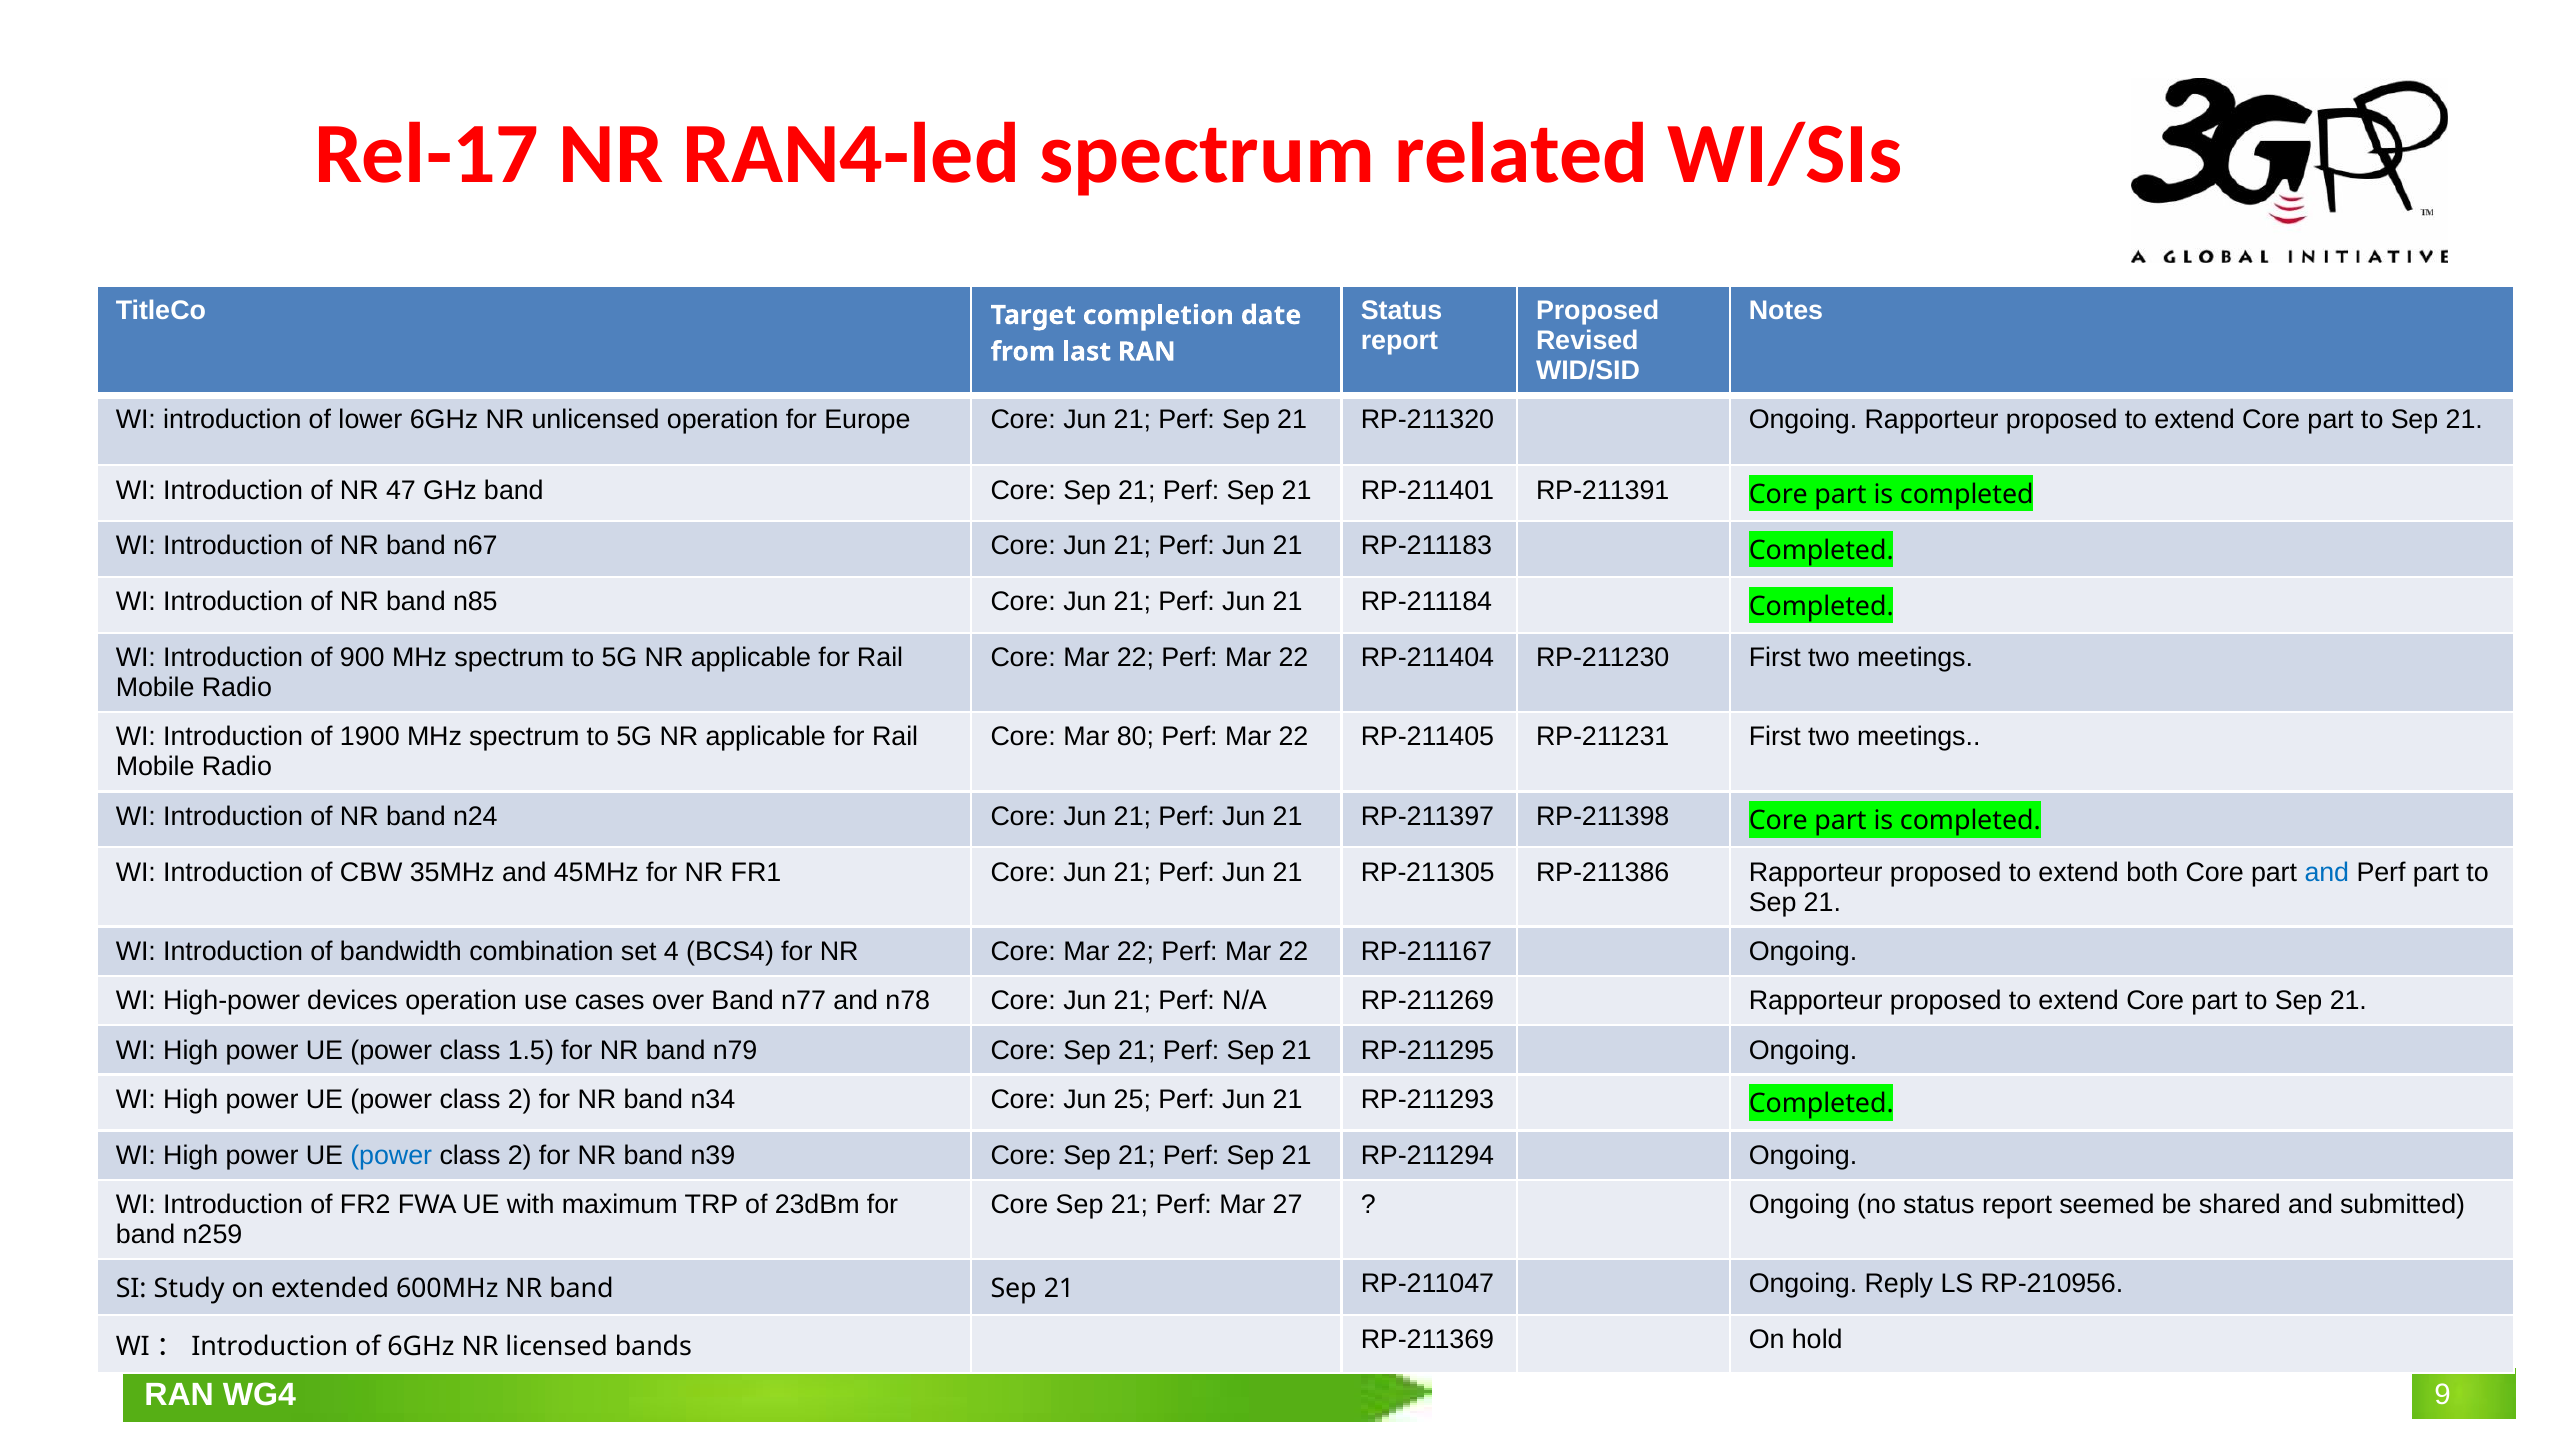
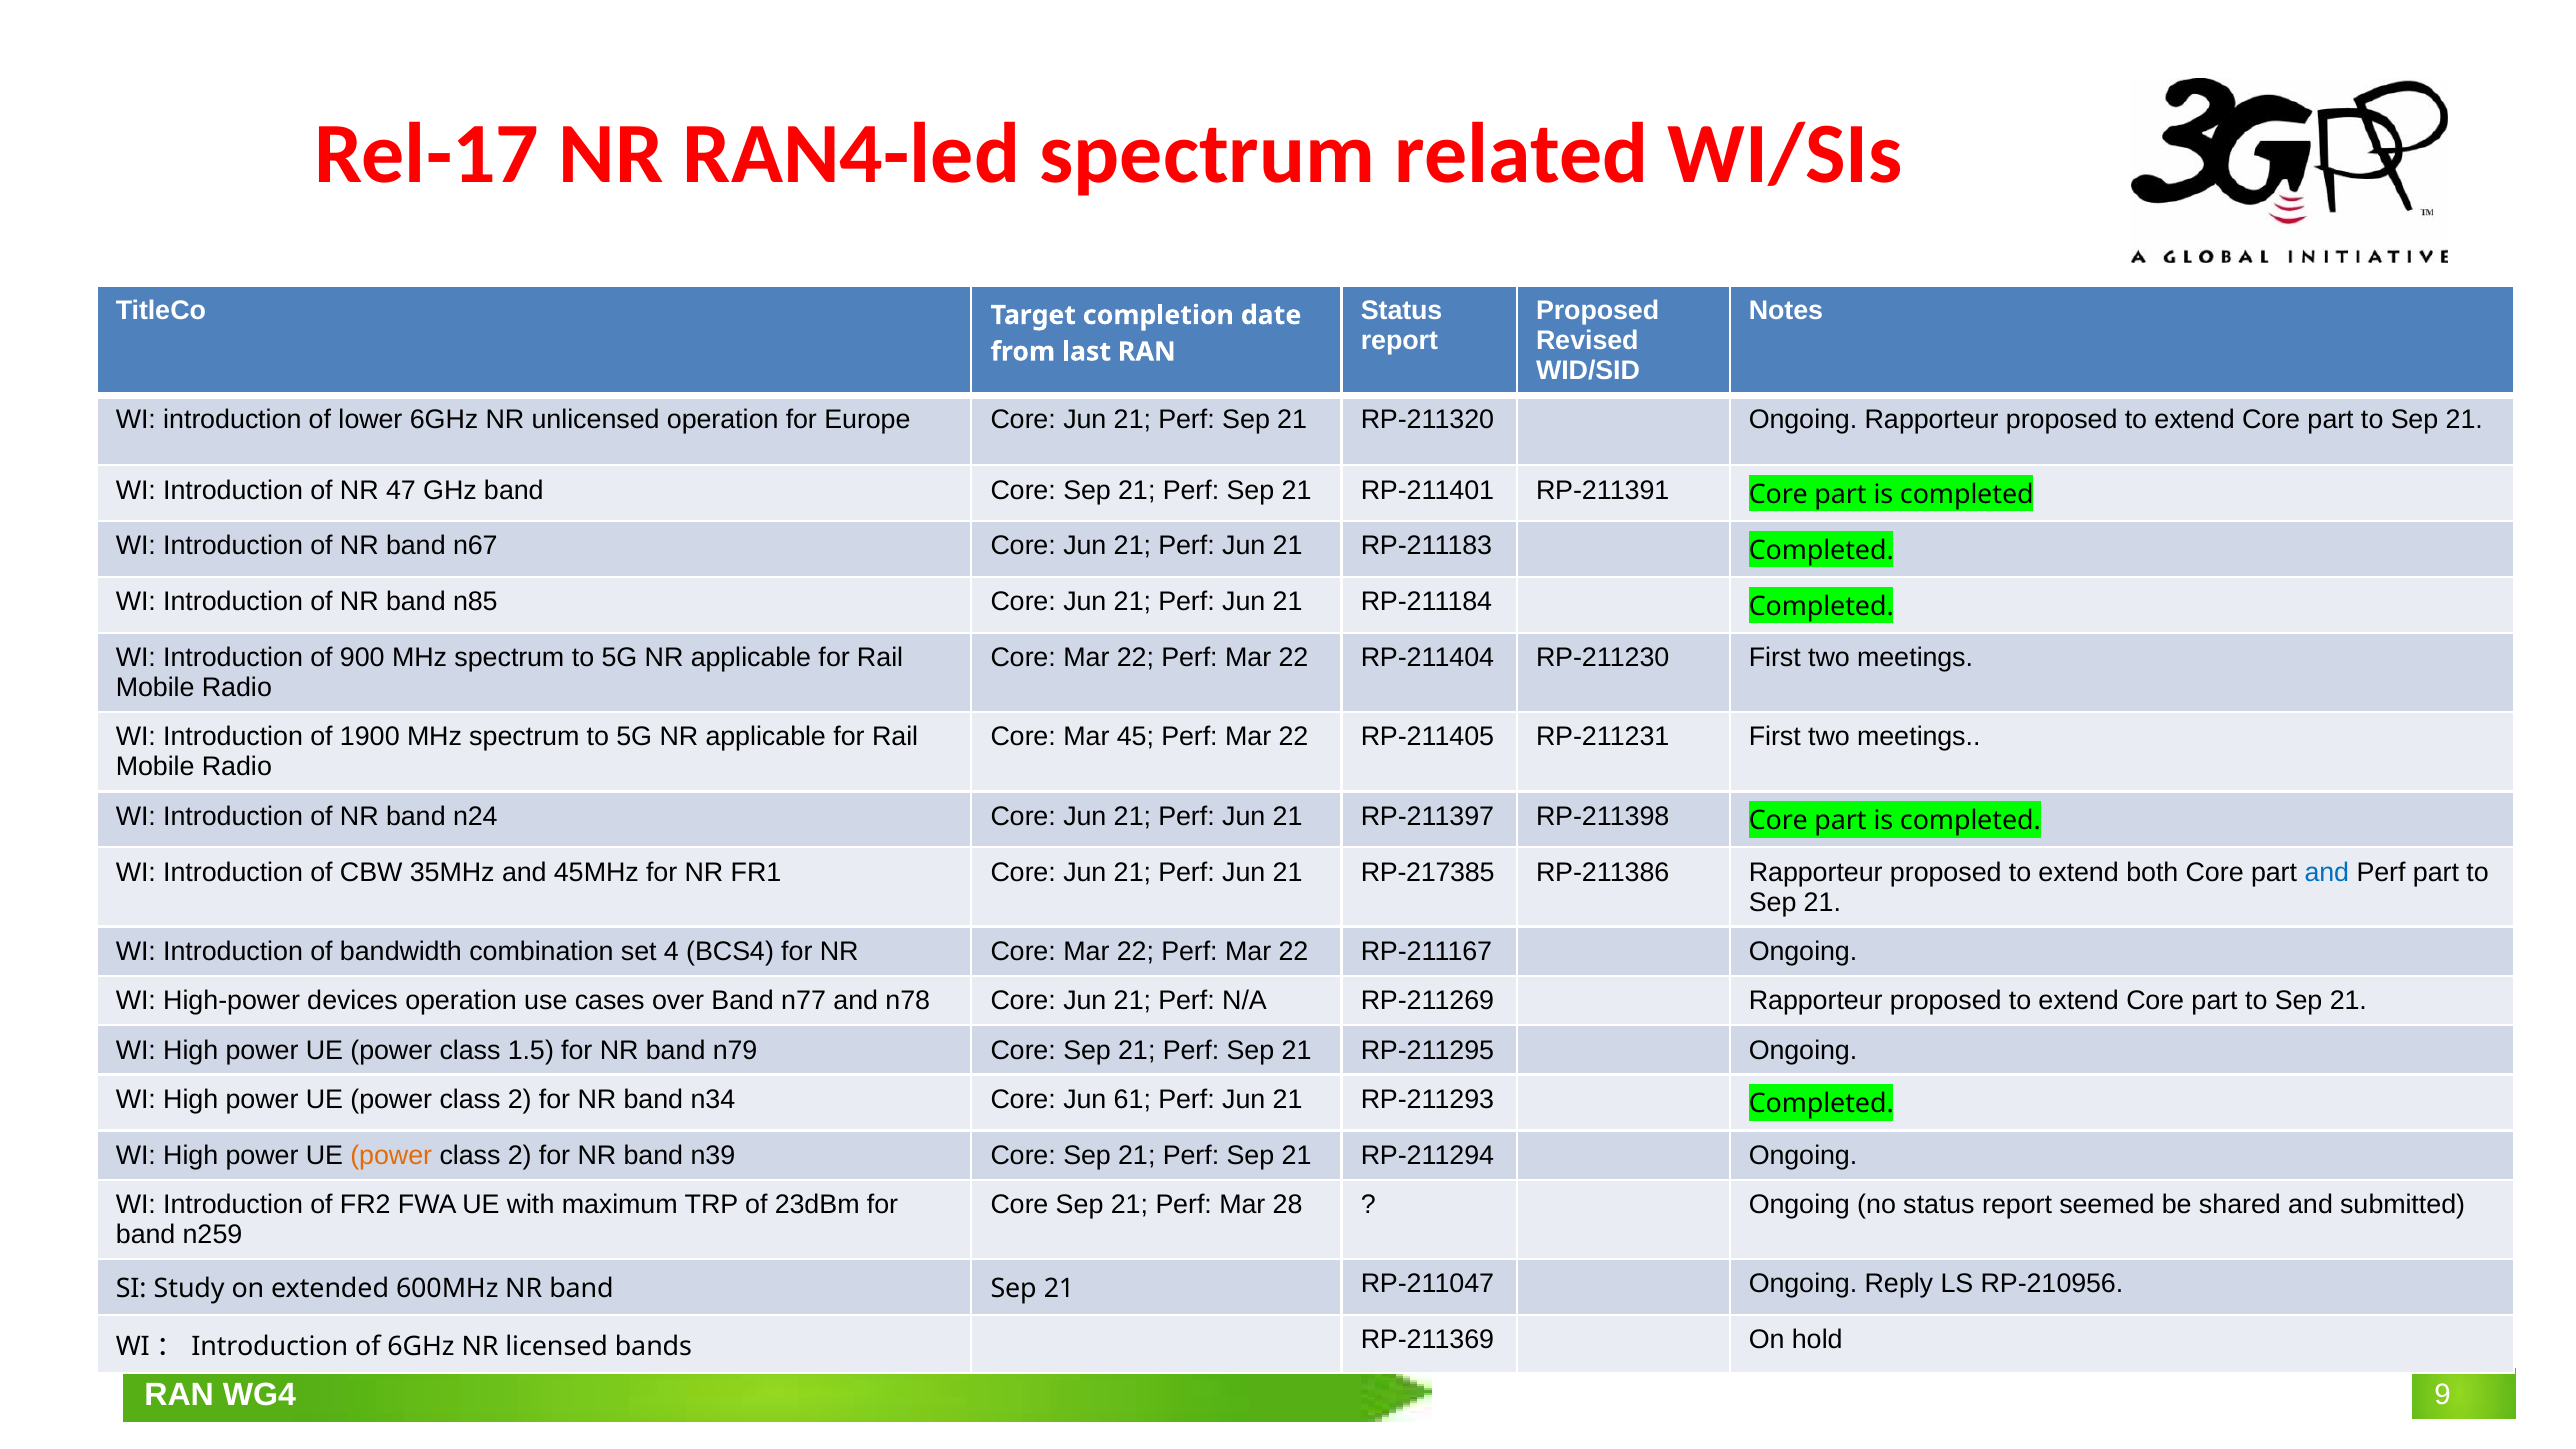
80: 80 -> 45 (1135, 737)
RP-211305: RP-211305 -> RP-217385 (1428, 872)
25: 25 -> 61 (1132, 1100)
power colour: blue -> orange (391, 1155)
27: 27 -> 28 (1288, 1205)
